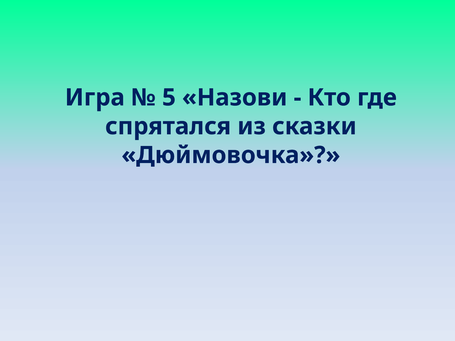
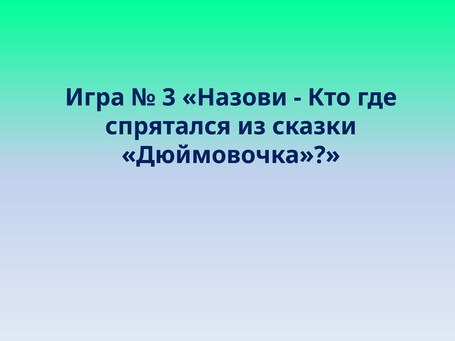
5: 5 -> 3 (169, 98)
